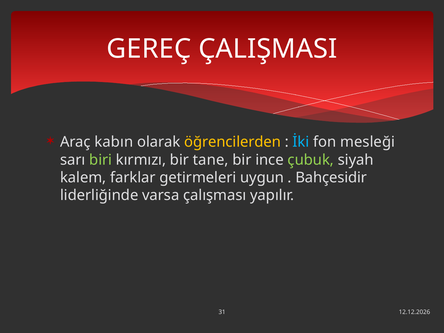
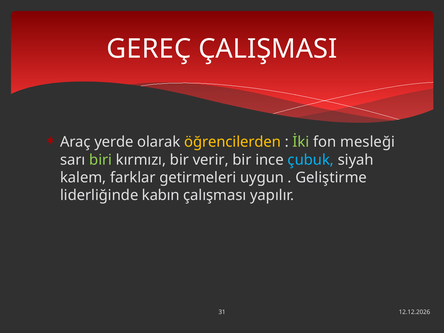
kabın: kabın -> yerde (114, 142)
İki colour: light blue -> light green (301, 142)
tane: tane -> verir (211, 160)
çubuk colour: light green -> light blue (311, 160)
Bahçesidir: Bahçesidir -> Geliştirme (331, 178)
varsa: varsa -> kabın (161, 195)
